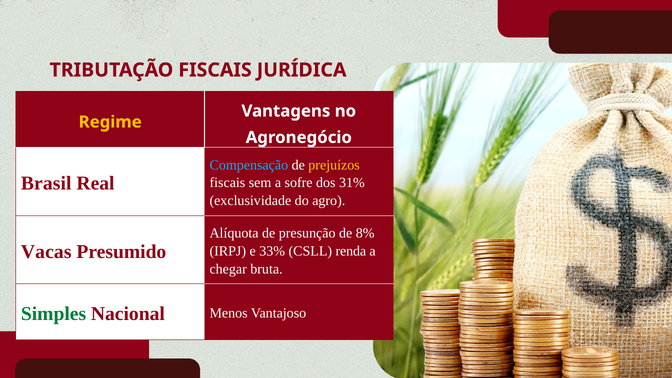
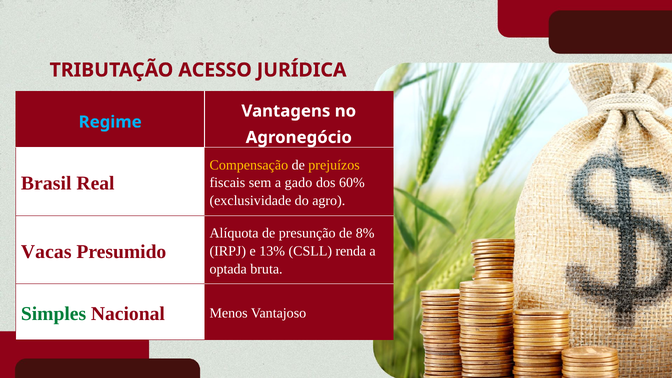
TRIBUTAÇÃO FISCAIS: FISCAIS -> ACESSO (215, 70)
Regime colour: yellow -> light blue (110, 122)
Compensação colour: light blue -> yellow (249, 165)
sofre: sofre -> gado (299, 183)
31%: 31% -> 60% (352, 183)
33%: 33% -> 13% (272, 251)
chegar: chegar -> optada (228, 269)
